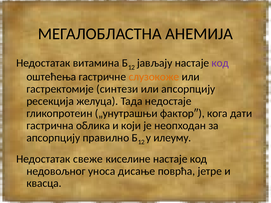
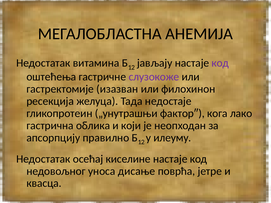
слузокоже colour: orange -> purple (154, 77)
синтези: синтези -> изазван (117, 89)
или апсорпцију: апсорпцију -> филохинон (188, 89)
дати: дати -> лако (241, 113)
свеже: свеже -> осећај (88, 159)
